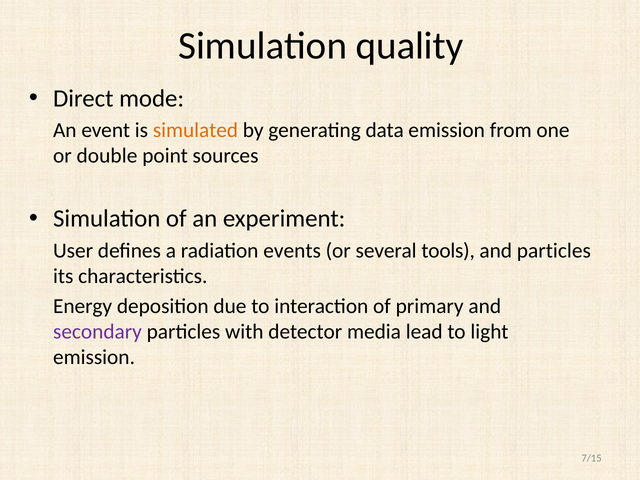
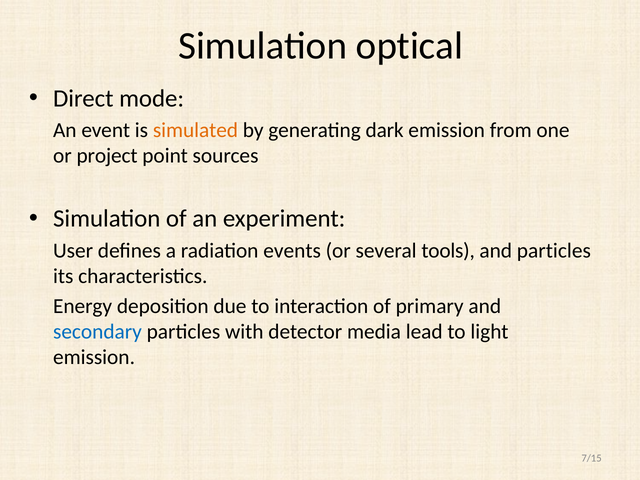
quality: quality -> optical (409, 46)
data: data -> dark (385, 130)
double: double -> project (107, 156)
secondary colour: purple -> blue (97, 332)
